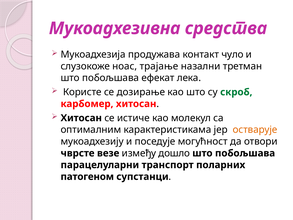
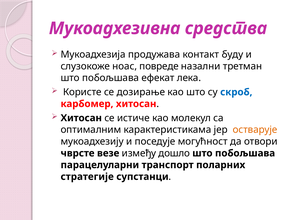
чуло: чуло -> буду (232, 54)
трајање: трајање -> повреде (159, 66)
скроб colour: green -> blue (236, 92)
патогеном: патогеном -> стратегије (87, 176)
